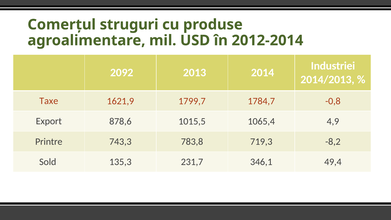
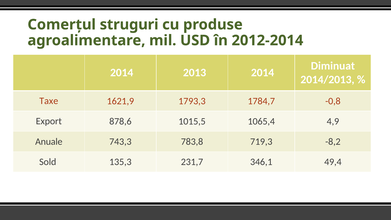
Industriei: Industriei -> Diminuat (333, 66)
2092: 2092 -> 2014 (122, 73)
1799,7: 1799,7 -> 1793,3 (192, 101)
Printre: Printre -> Anuale (49, 142)
